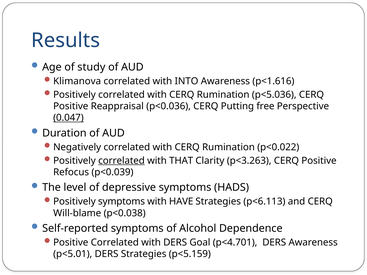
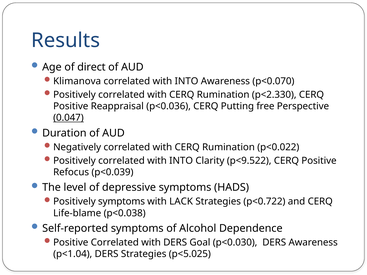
study: study -> direct (91, 67)
p<1.616: p<1.616 -> p<0.070 (273, 81)
p<5.036: p<5.036 -> p<2.330 (274, 95)
correlated underline: present -> none (121, 161)
THAT: THAT -> INTO (181, 161)
p<3.263: p<3.263 -> p<9.522 (249, 161)
HAVE: HAVE -> LACK (181, 202)
p<6.113: p<6.113 -> p<0.722 (264, 202)
Will-blame: Will-blame -> Life-blame (77, 213)
p<4.701: p<4.701 -> p<0.030 (235, 243)
p<5.01: p<5.01 -> p<1.04 (73, 254)
p<5.159: p<5.159 -> p<5.025 (190, 254)
